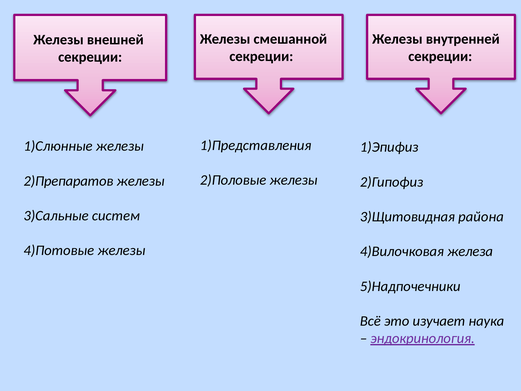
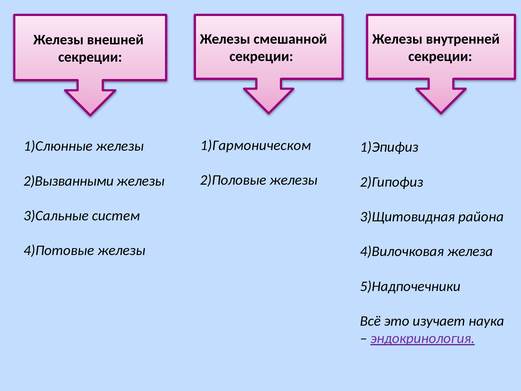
1)Представления: 1)Представления -> 1)Гармоническом (256, 145)
2)Препаратов: 2)Препаратов -> 2)Вызванными (69, 181)
